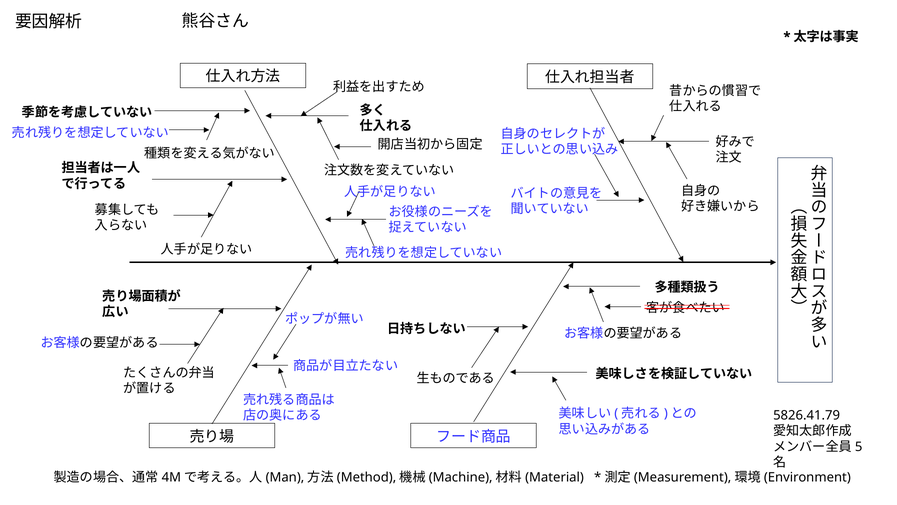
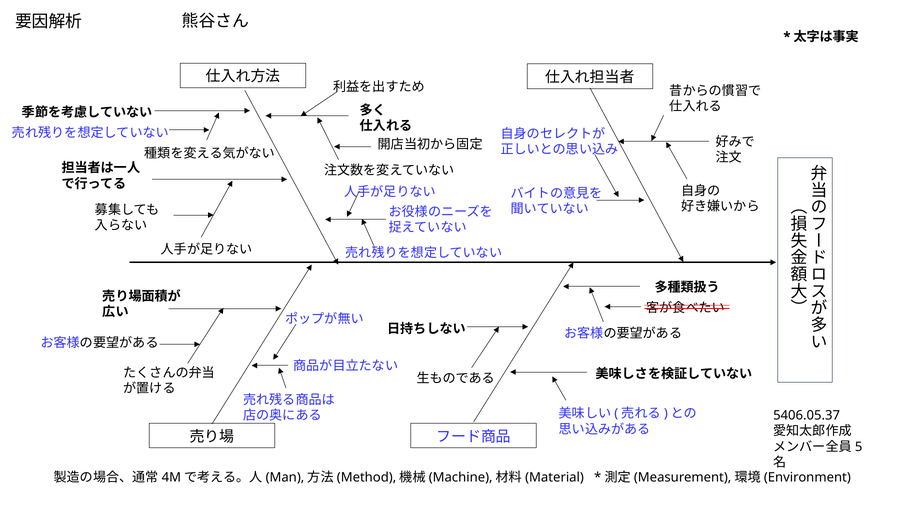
5826.41.79: 5826.41.79 -> 5406.05.37 (807, 415)
